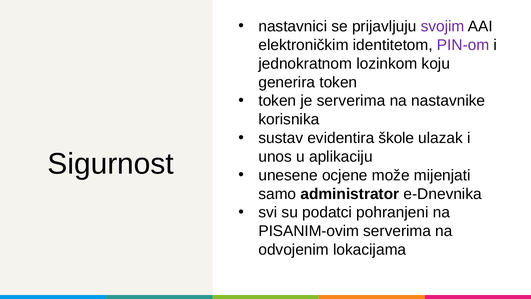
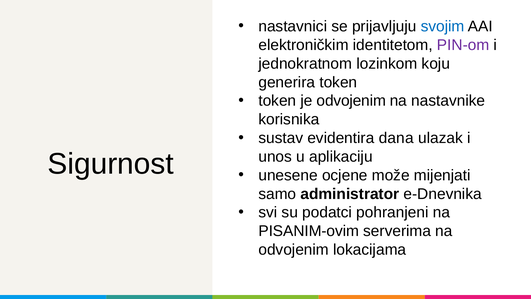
svojim colour: purple -> blue (443, 26)
je serverima: serverima -> odvojenim (351, 101)
škole: škole -> dana (396, 138)
